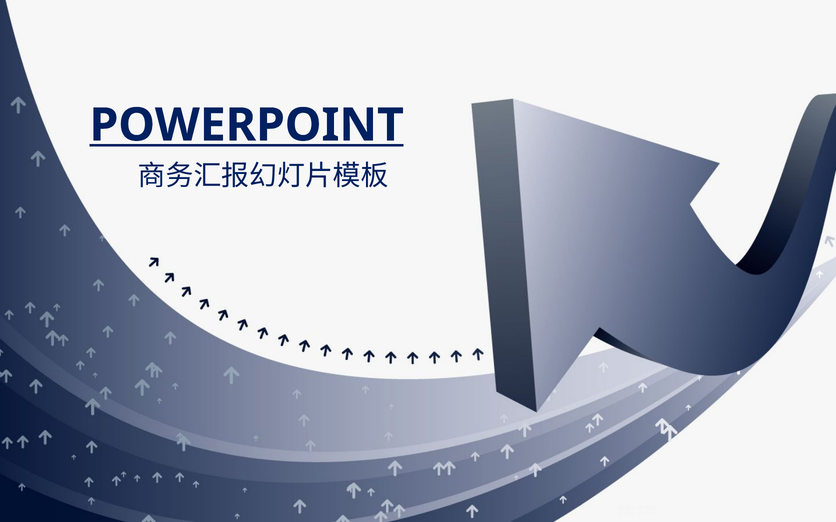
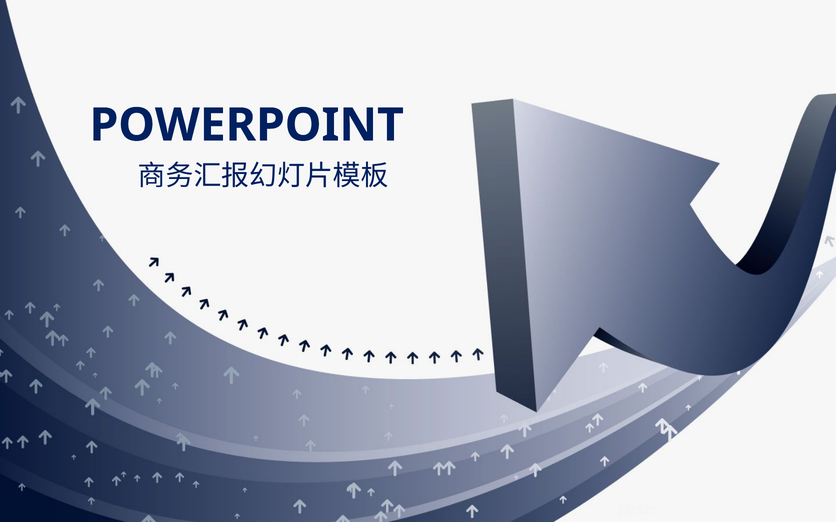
POWERPOINT underline: present -> none (247, 125)
